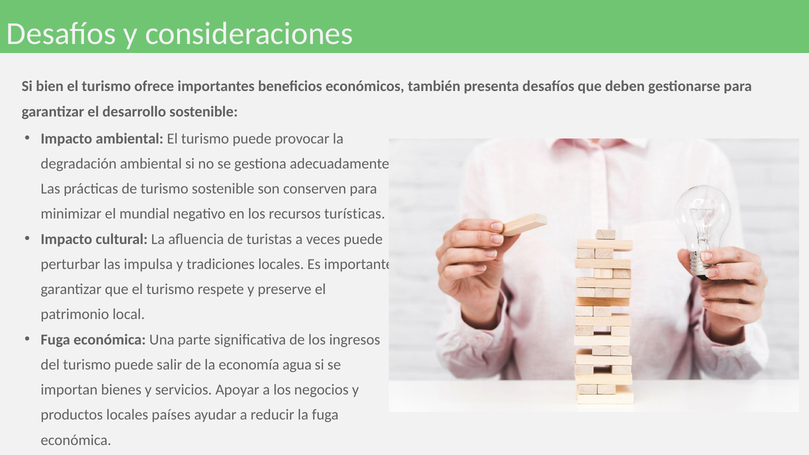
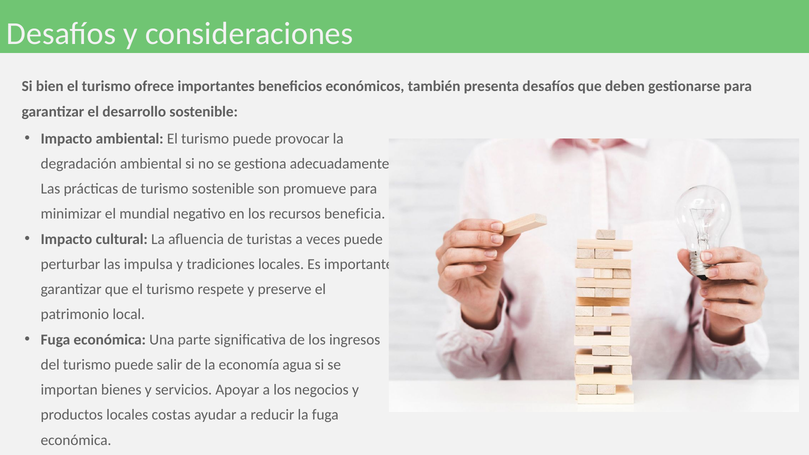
conserven: conserven -> promueve (315, 189)
turísticas: turísticas -> beneficia (355, 214)
países: países -> costas (171, 415)
